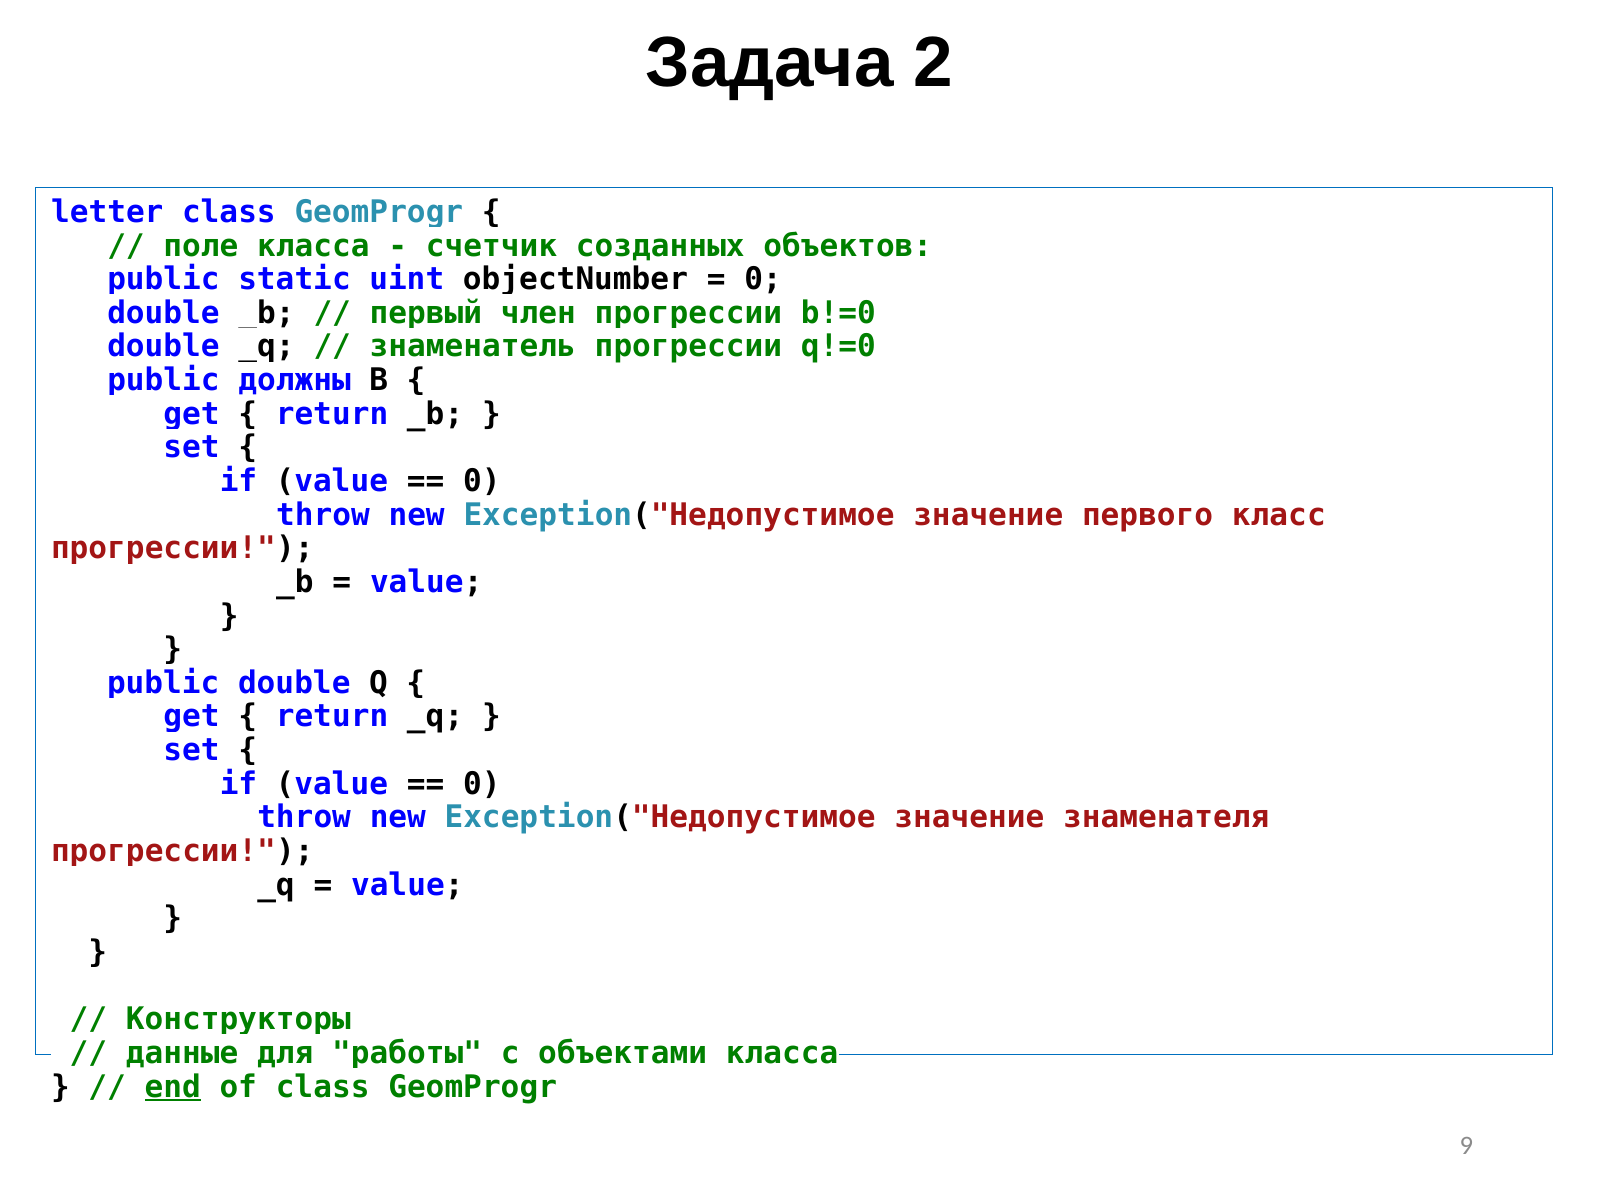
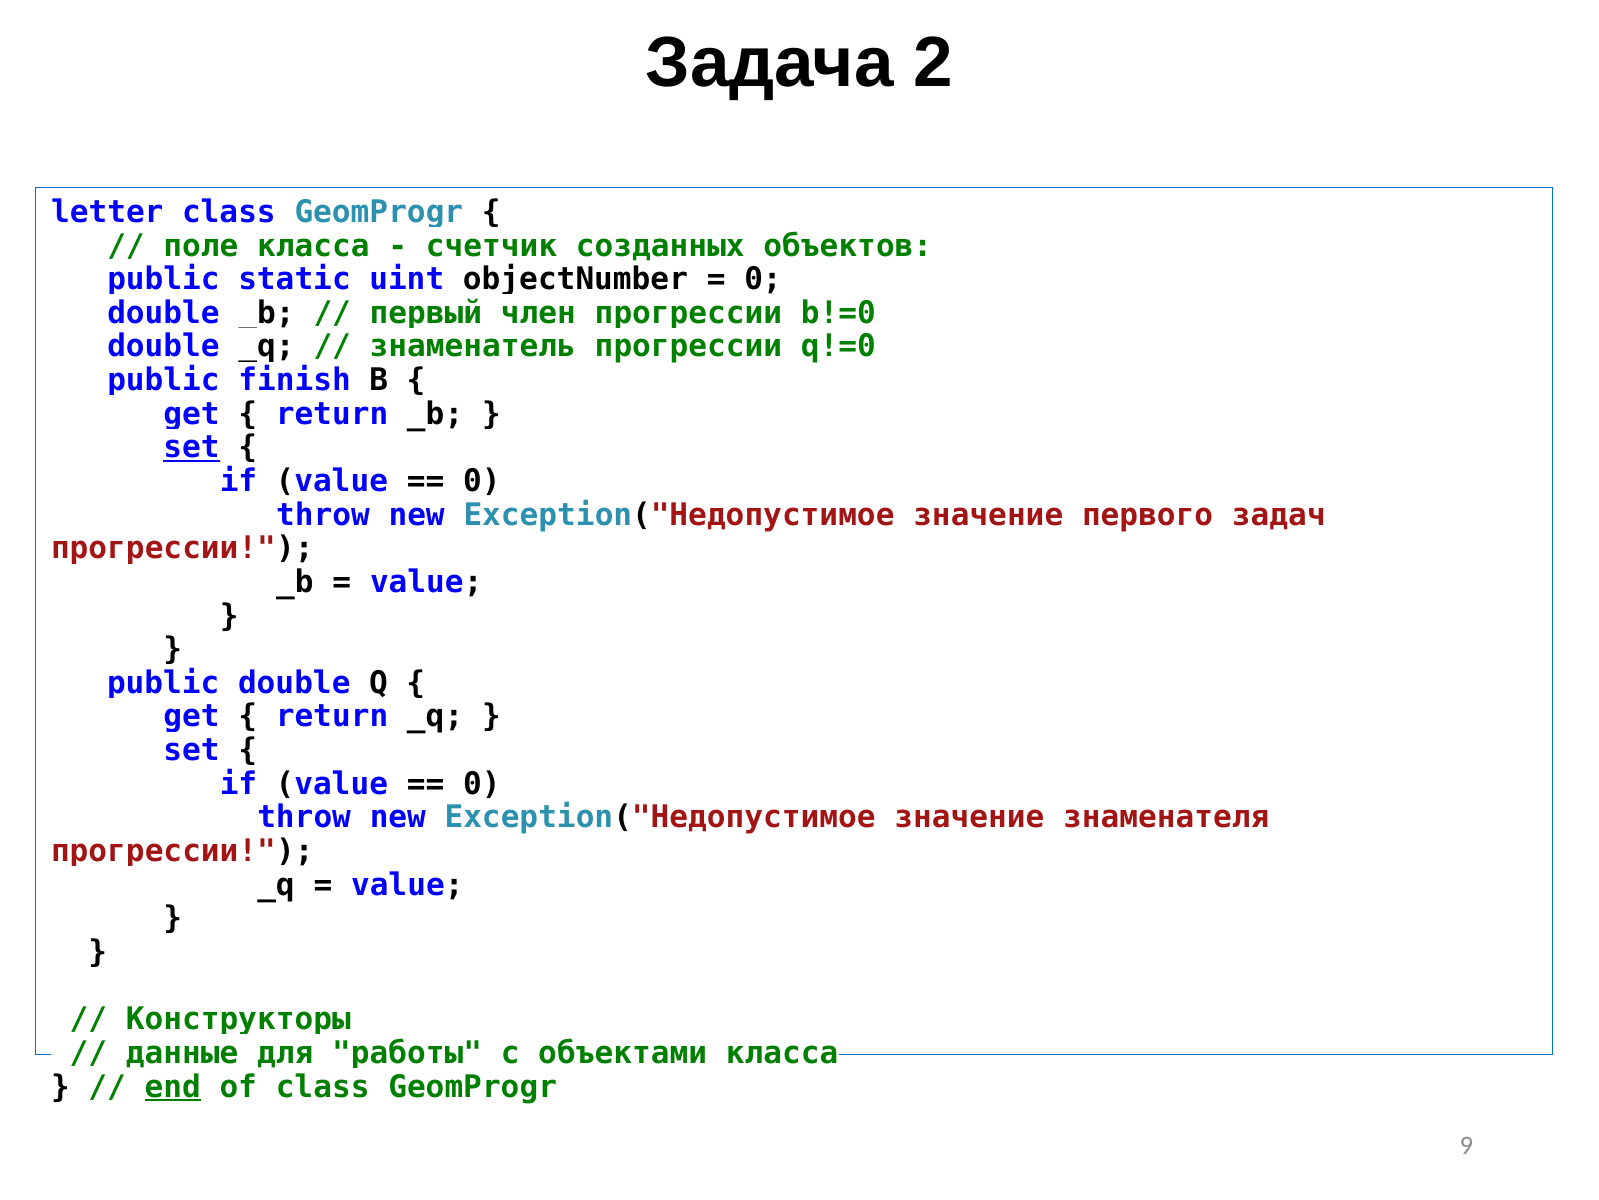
должны: должны -> finish (295, 380)
set underline: none -> present (192, 447)
класс: класс -> задач (1279, 515)
